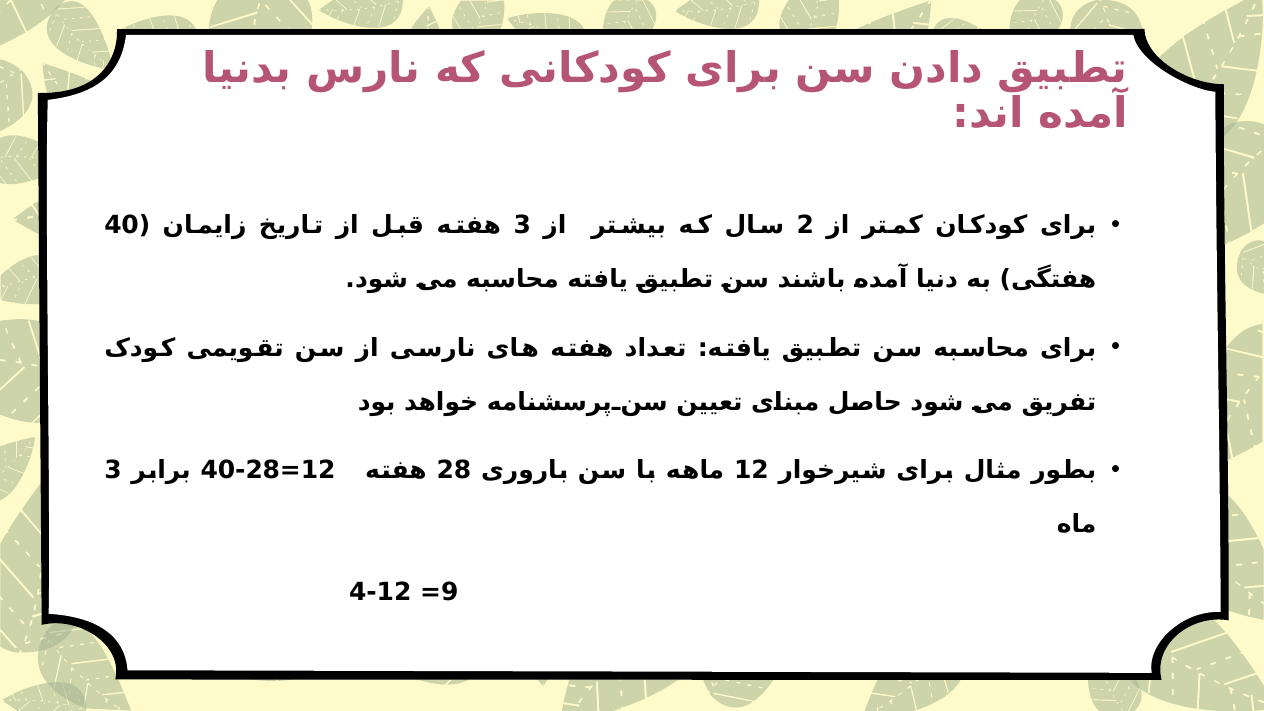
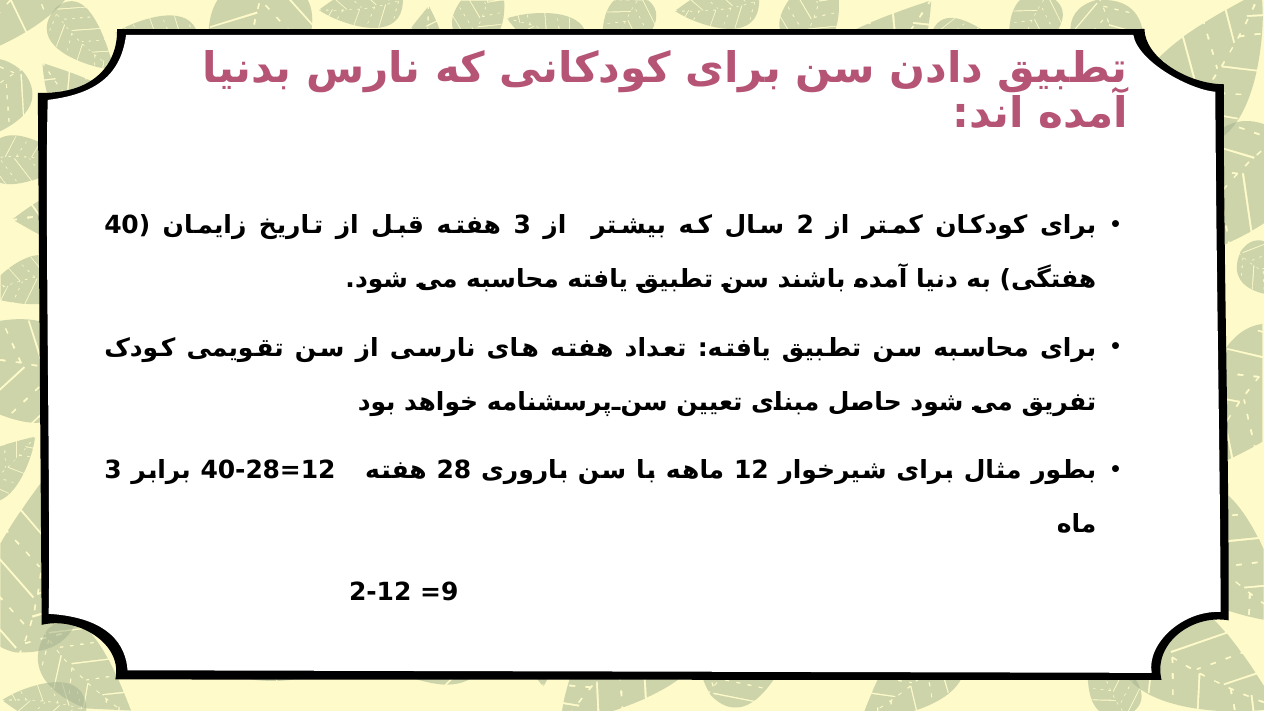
4-12: 4-12 -> 2-12 (380, 592)
